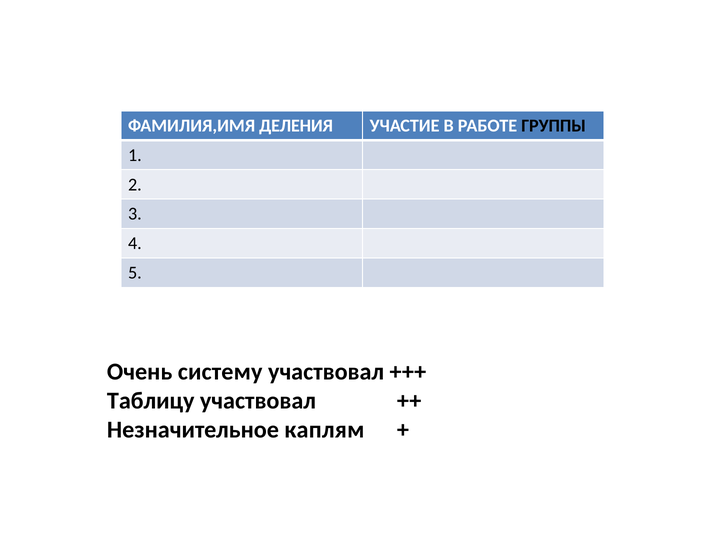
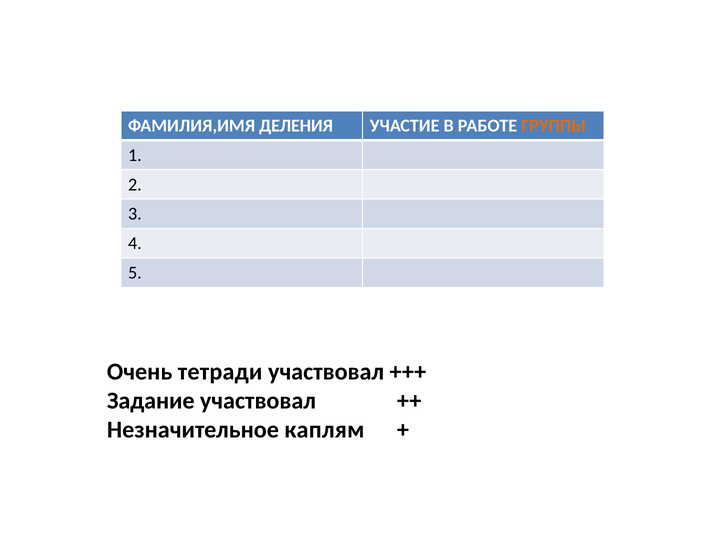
ГРУППЫ colour: black -> orange (554, 126)
систему: систему -> тетради (220, 372)
Таблицу: Таблицу -> Задание (151, 401)
